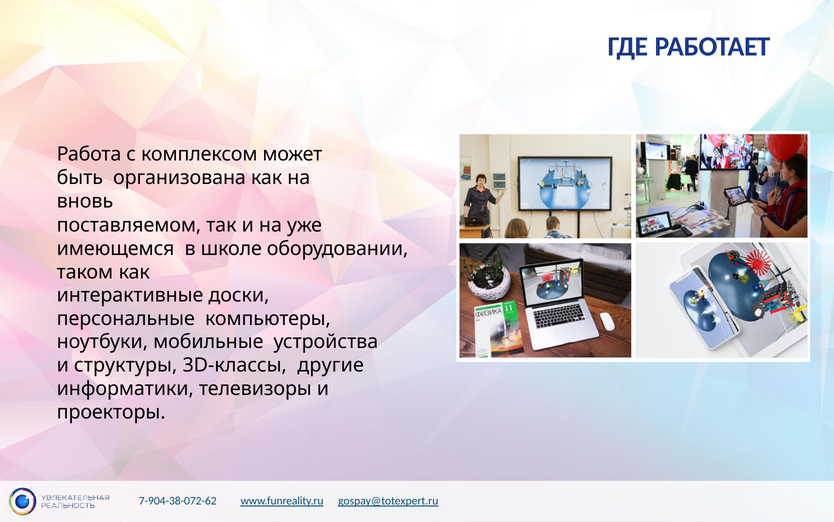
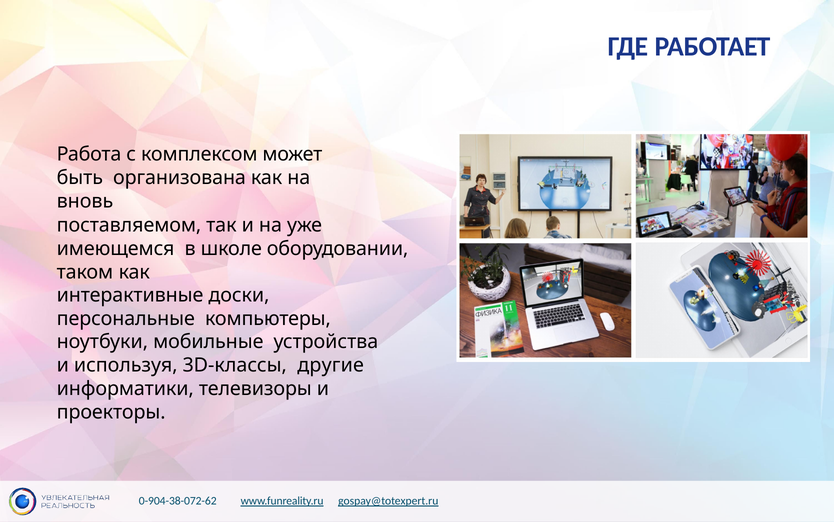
структуры: структуры -> используя (126, 365)
7-904-38-072-62: 7-904-38-072-62 -> 0-904-38-072-62 (178, 501)
